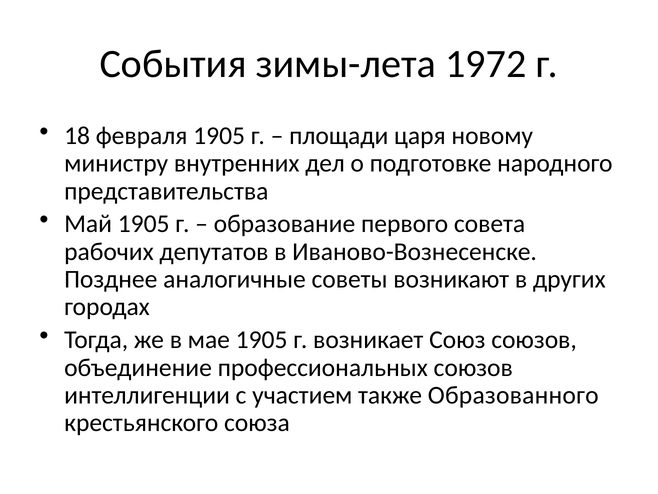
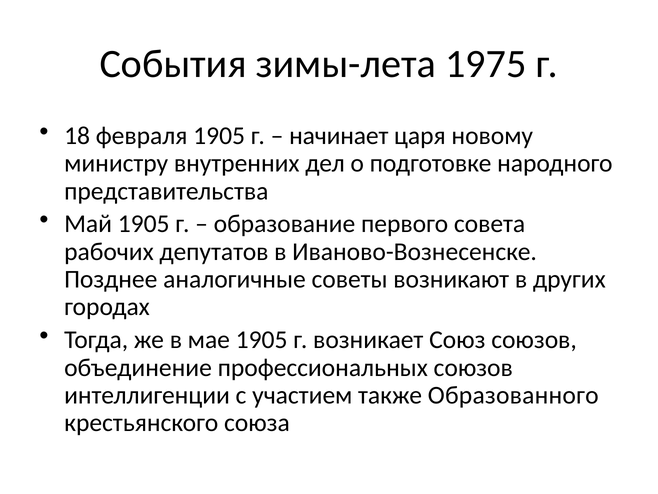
1972: 1972 -> 1975 (486, 64)
площади: площади -> начинает (339, 136)
